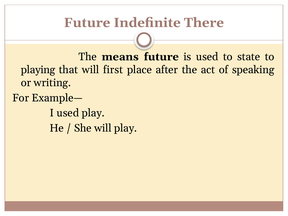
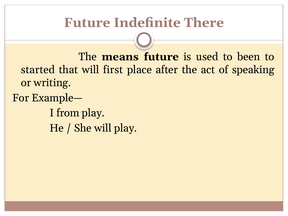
state: state -> been (249, 57)
playing: playing -> started (38, 70)
I used: used -> from (68, 113)
